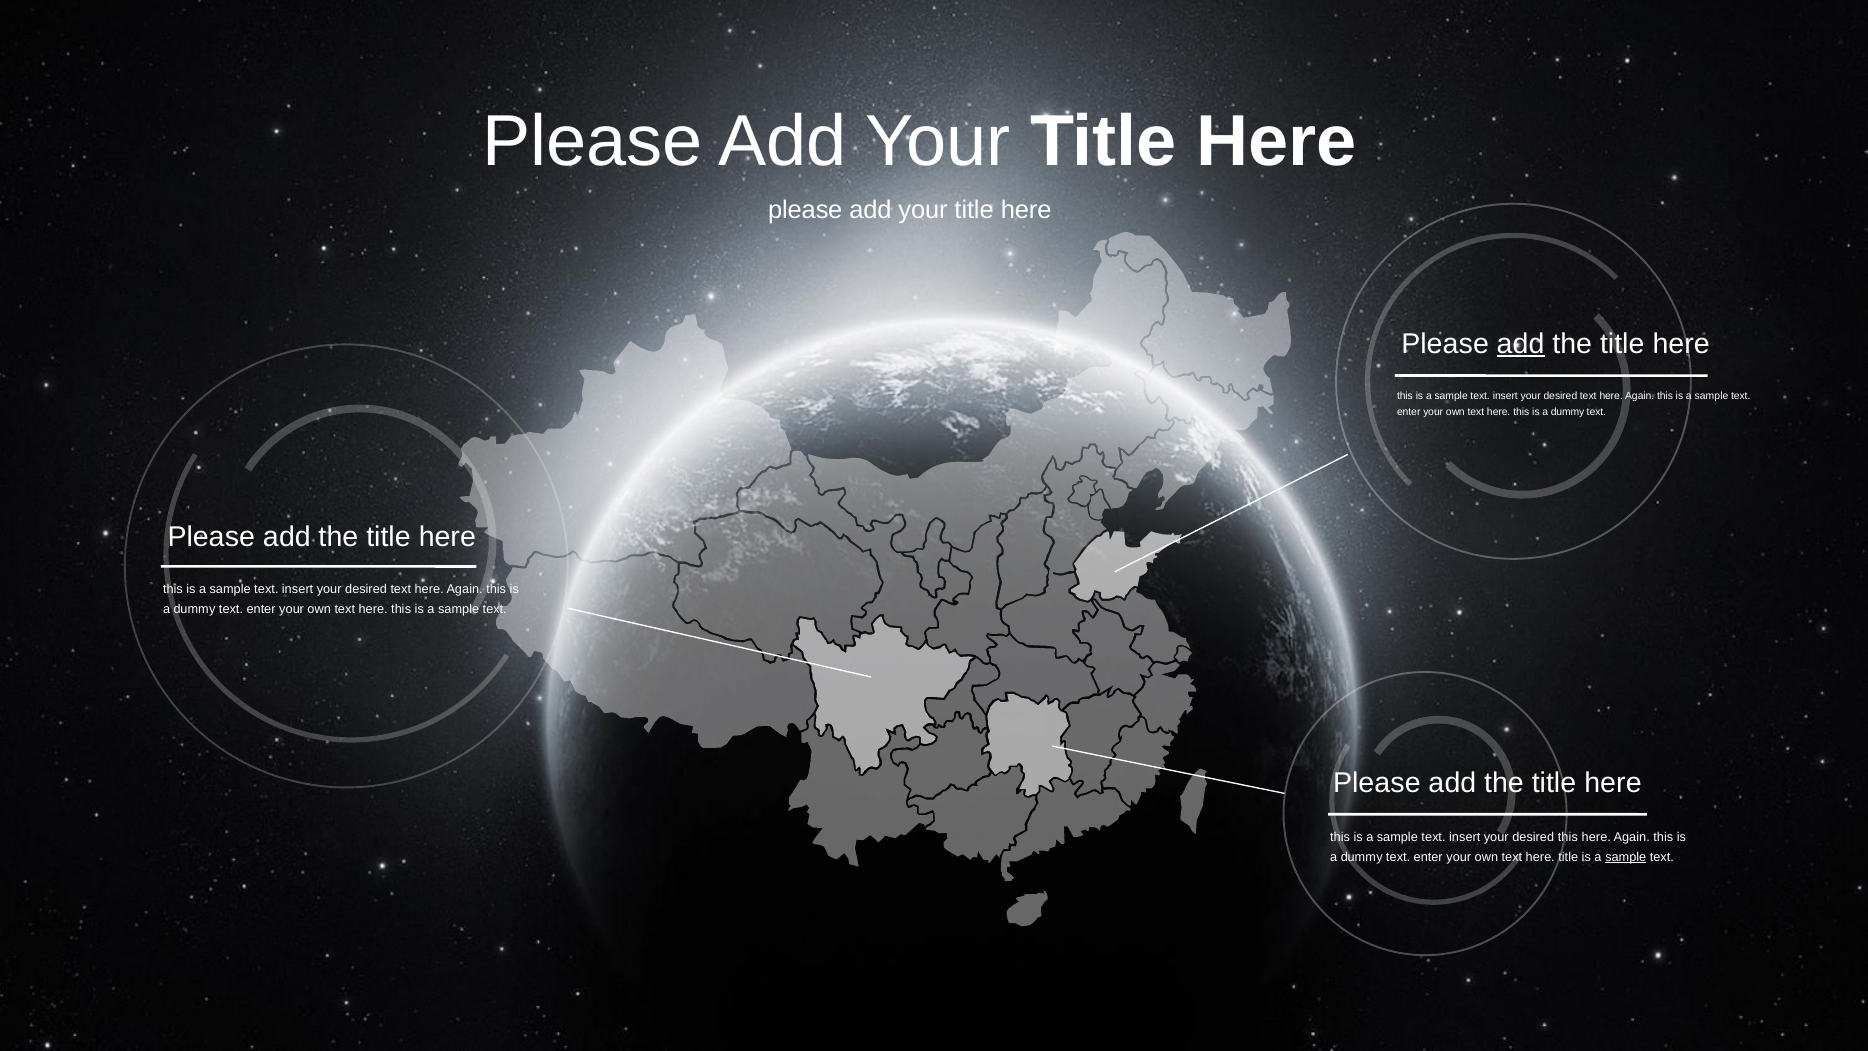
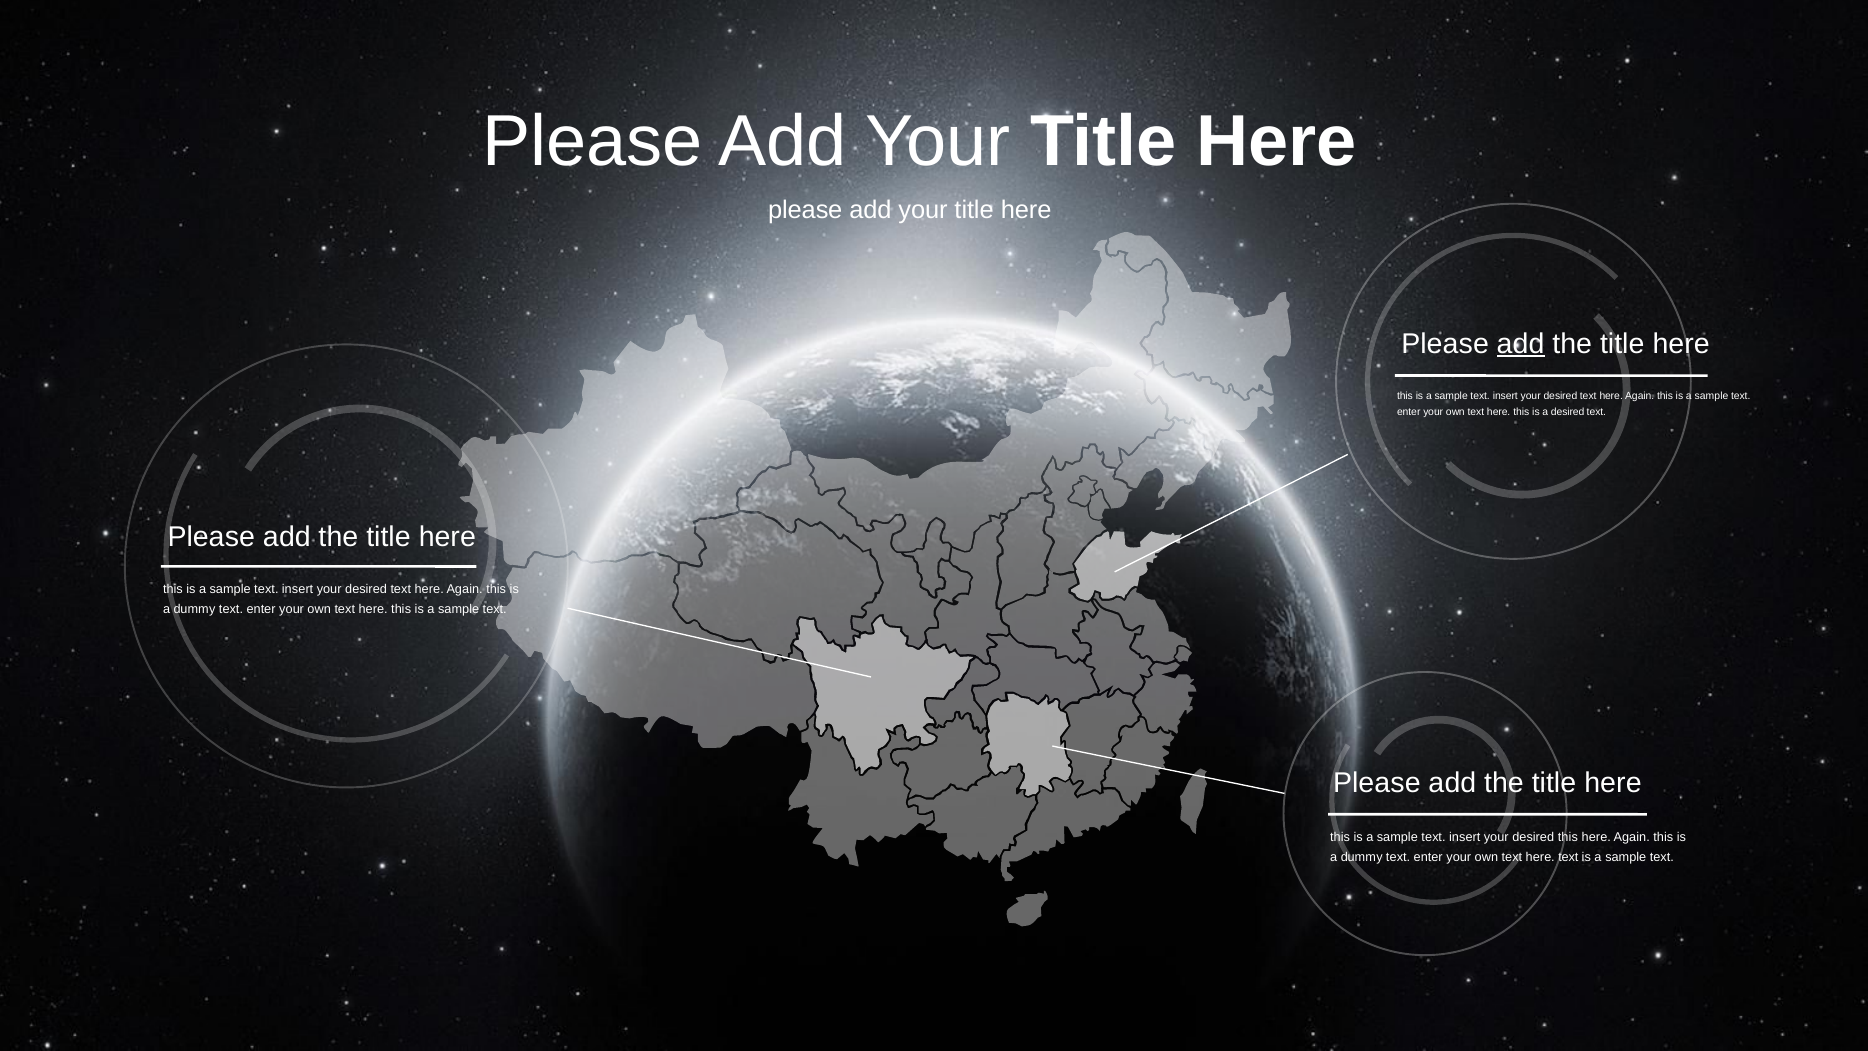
dummy: dummy -> desired (1568, 412)
here title: title -> text (1568, 857)
sample underline: present -> none (1626, 857)
